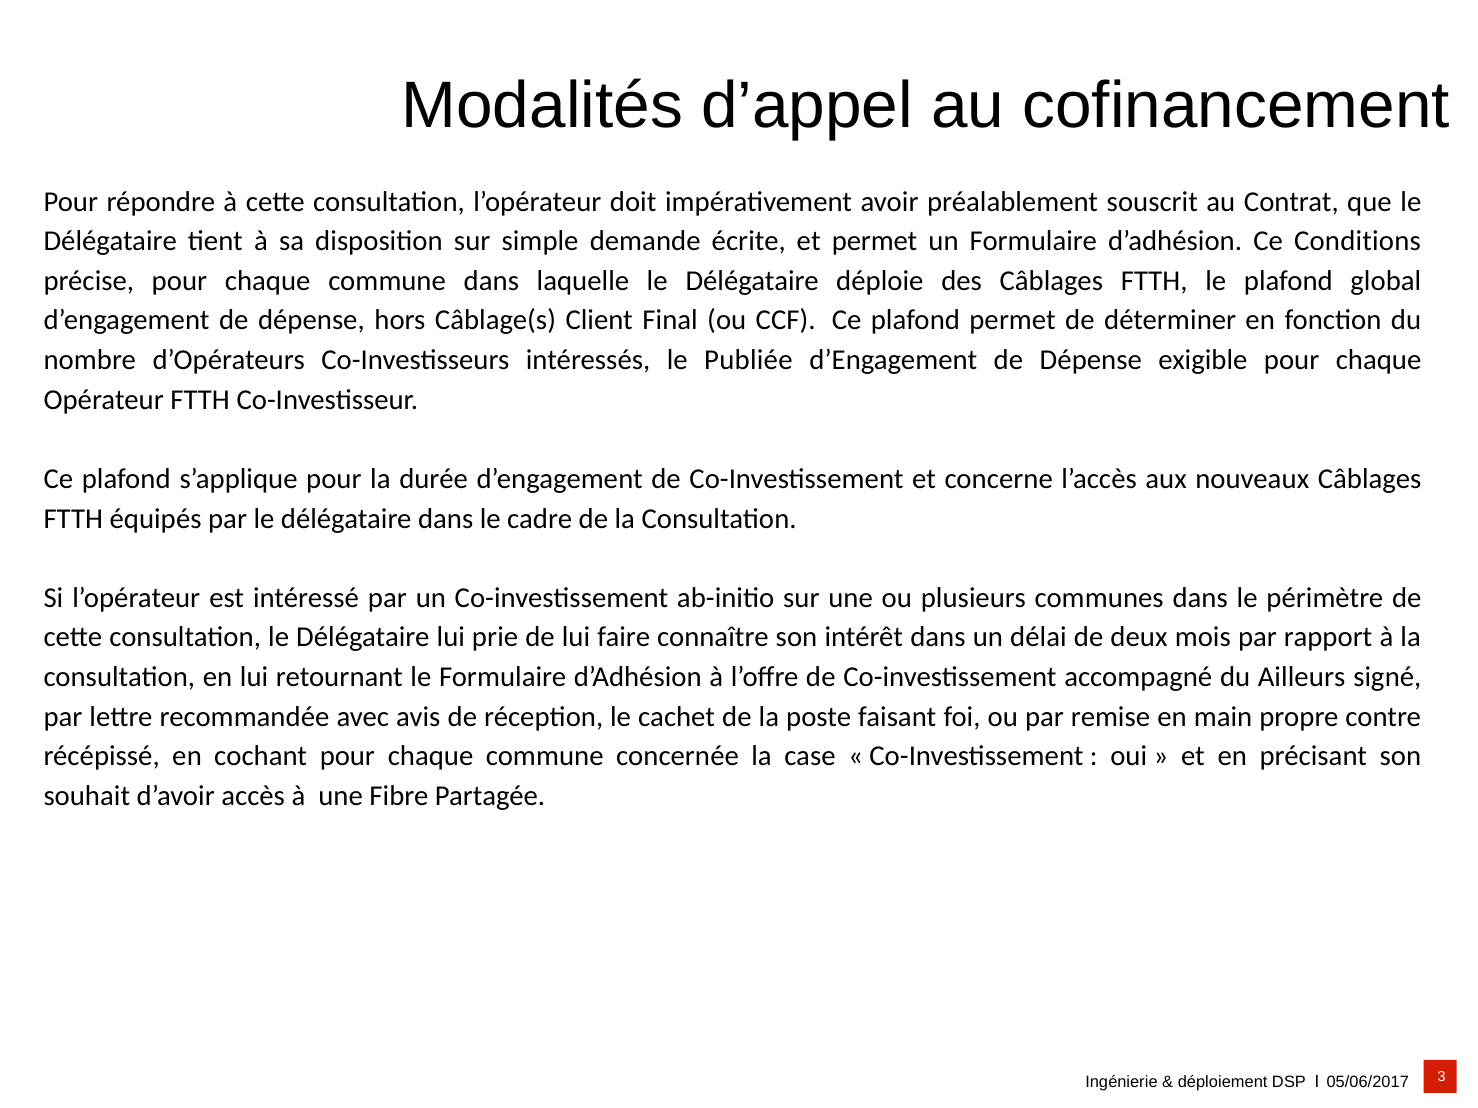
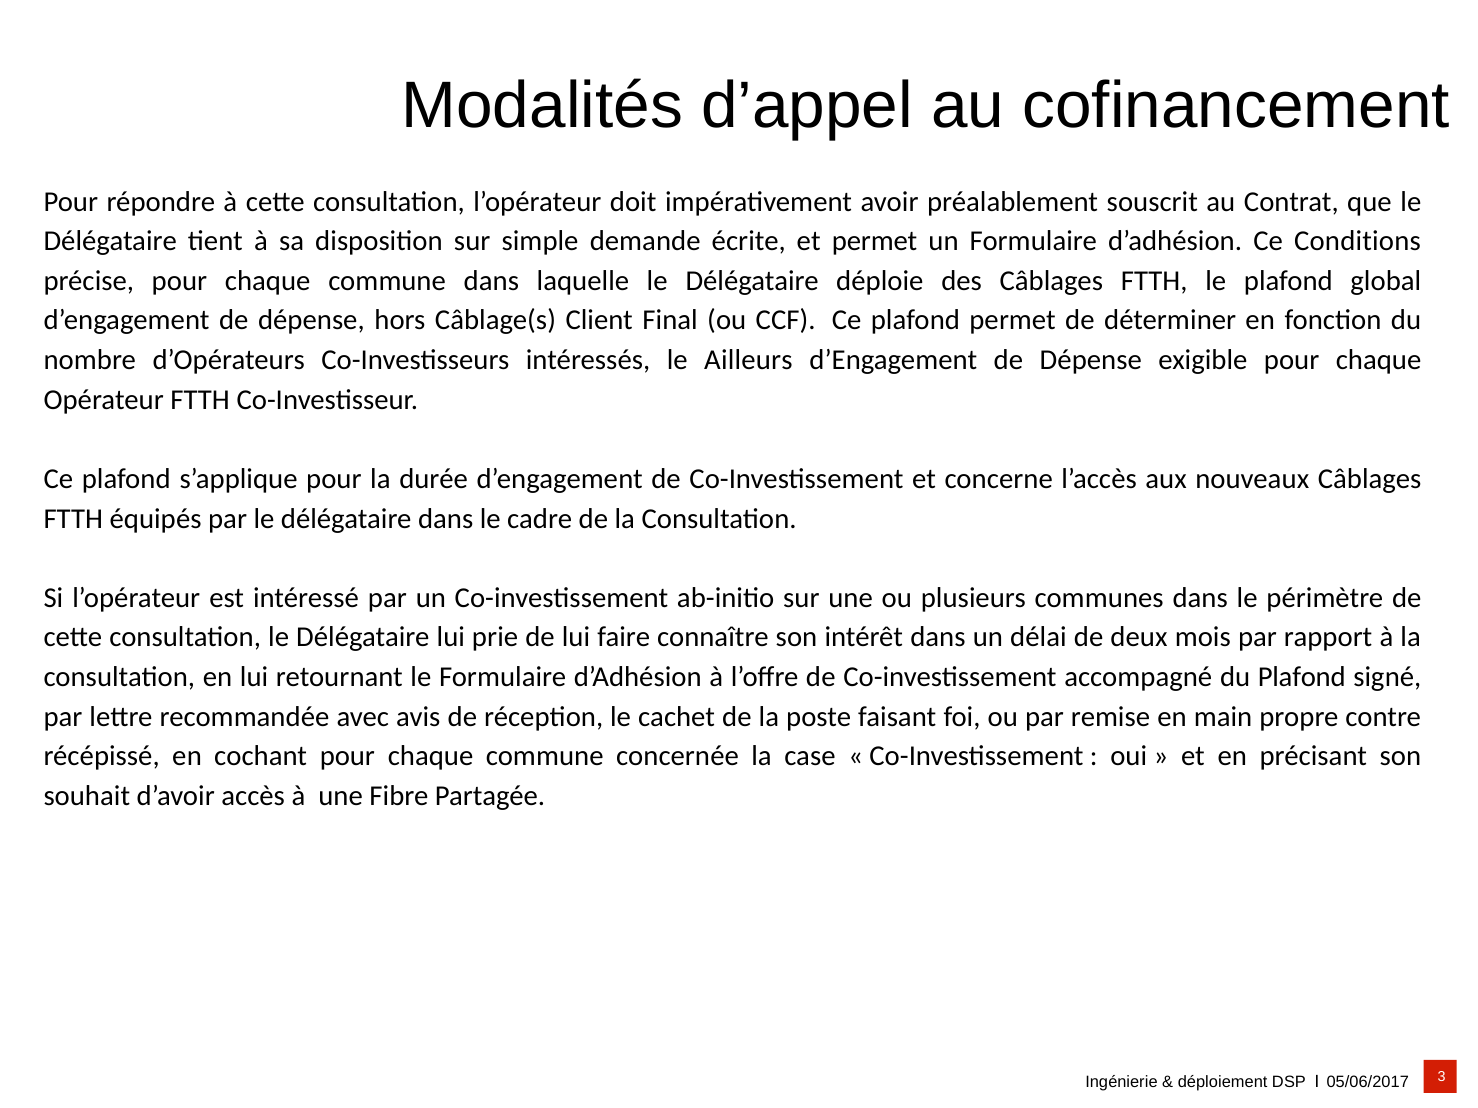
Publiée: Publiée -> Ailleurs (748, 360)
du Ailleurs: Ailleurs -> Plafond (1302, 677)
